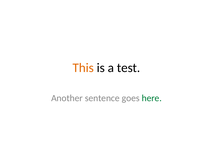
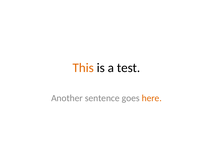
here colour: green -> orange (152, 98)
